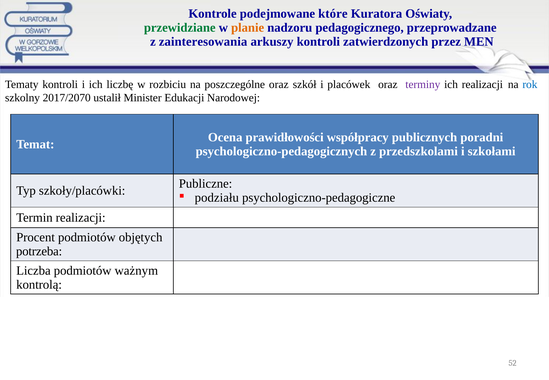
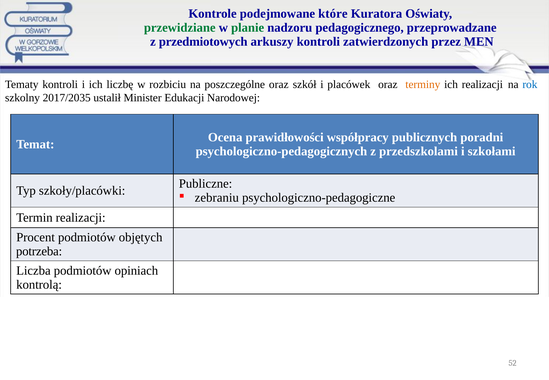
planie colour: orange -> green (248, 28)
zainteresowania: zainteresowania -> przedmiotowych (203, 42)
terminy colour: purple -> orange (423, 84)
2017/2070: 2017/2070 -> 2017/2035 (67, 98)
podziału: podziału -> zebraniu (217, 198)
ważnym: ważnym -> opiniach (136, 271)
